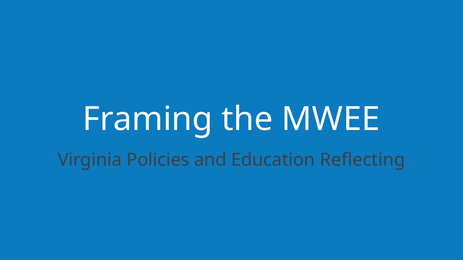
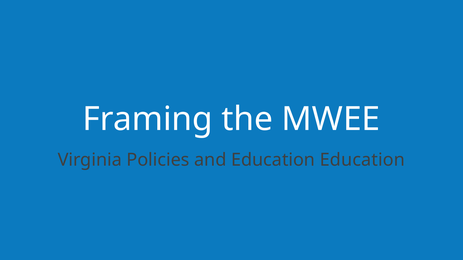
Education Reflecting: Reflecting -> Education (362, 160)
